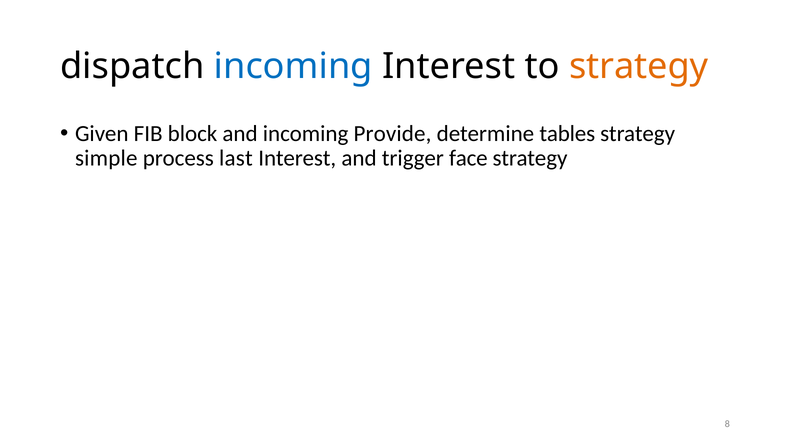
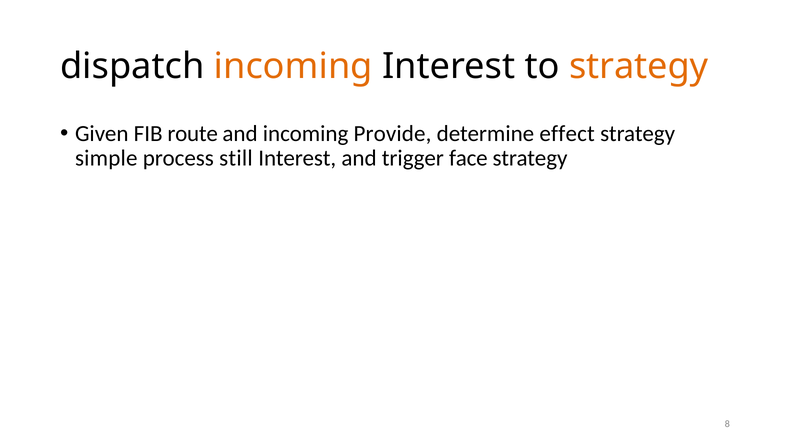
incoming colour: blue -> orange (293, 66)
block: block -> route (193, 134)
tables: tables -> effect (567, 134)
last: last -> still (236, 158)
